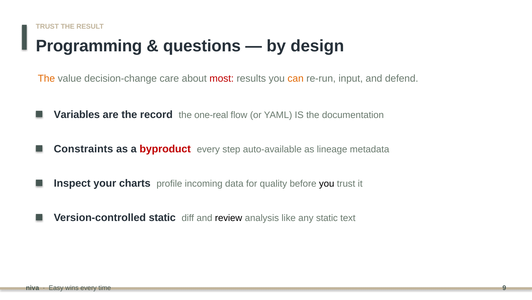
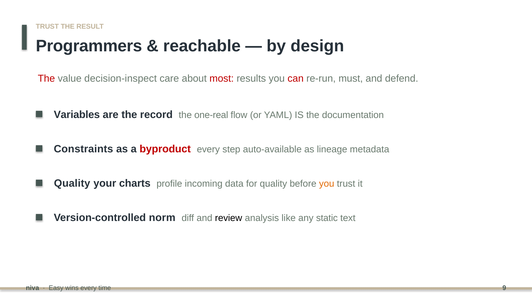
Programming: Programming -> Programmers (89, 46)
questions: questions -> reachable (202, 46)
The colour: orange -> red (46, 78)
decision-change: decision-change -> decision-inspect (121, 78)
can colour: orange -> red (296, 78)
input: input -> must (351, 78)
Inspect: Inspect -> Quality (72, 183)
you colour: black -> orange (327, 183)
Version-controlled static: static -> norm (162, 217)
